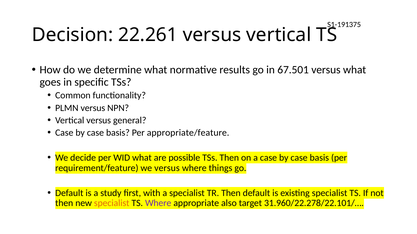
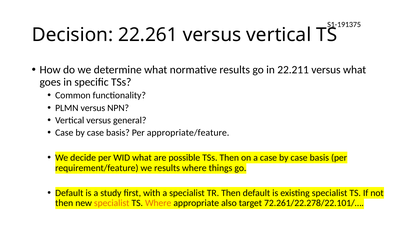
67.501: 67.501 -> 22.211 (293, 70)
we versus: versus -> results (167, 168)
Where colour: purple -> orange (158, 204)
31.960/22.278/22.101/…: 31.960/22.278/22.101/… -> 72.261/22.278/22.101/… (314, 204)
